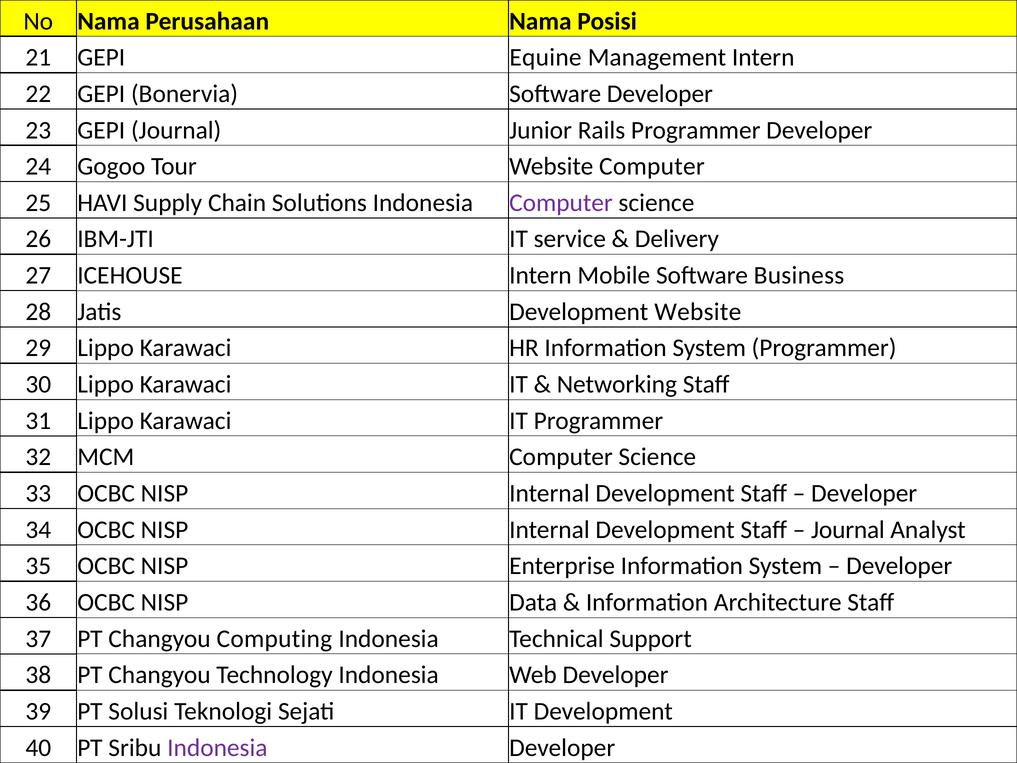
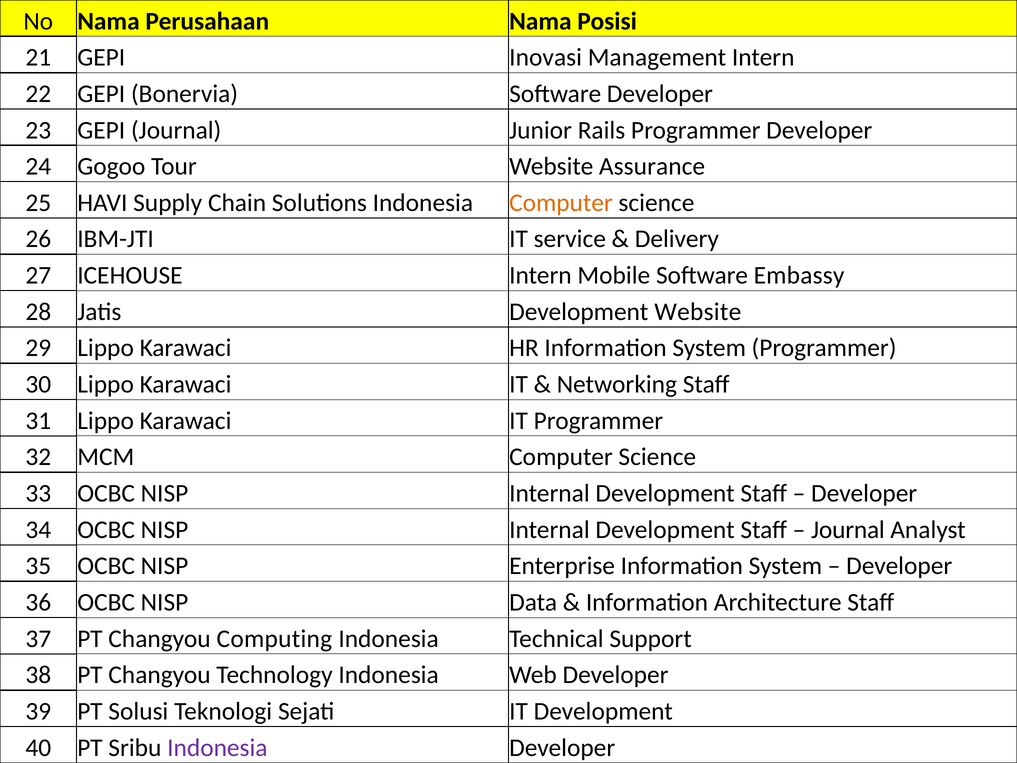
Equine: Equine -> Inovasi (546, 57)
Website Computer: Computer -> Assurance (652, 166)
Computer colour: purple -> orange (561, 203)
Business: Business -> Embassy (799, 275)
